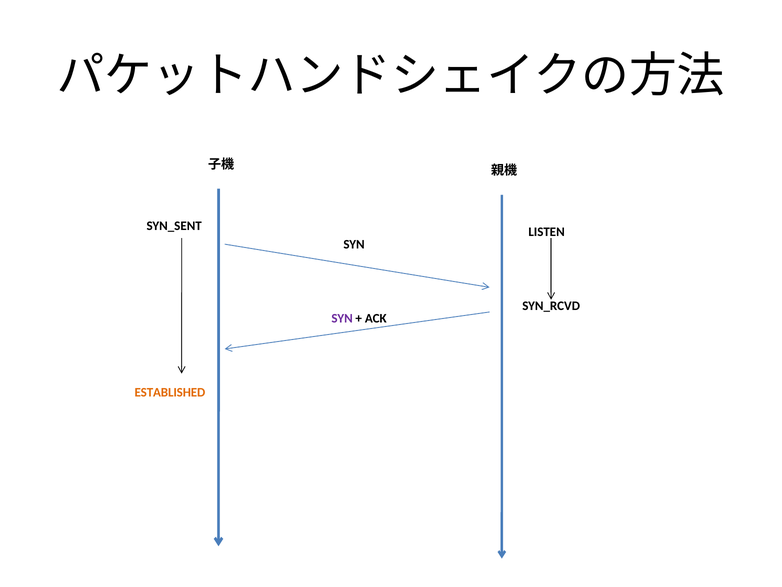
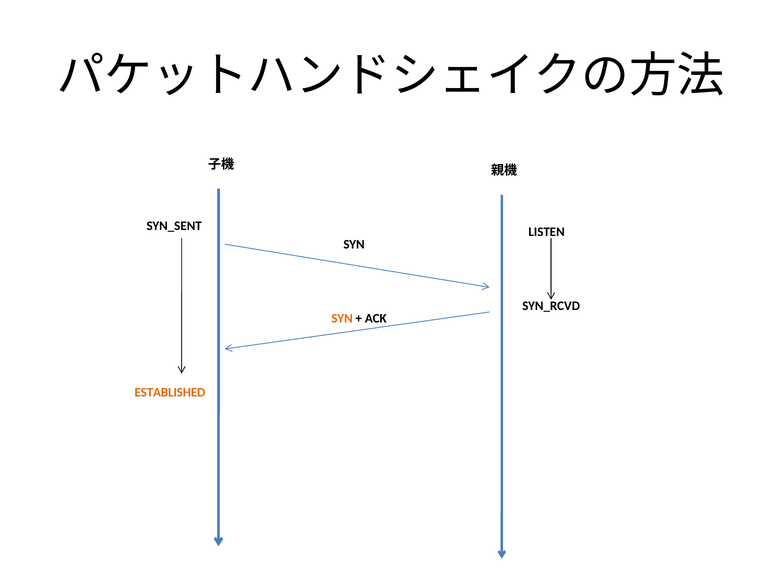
SYN colour: purple -> orange (342, 318)
